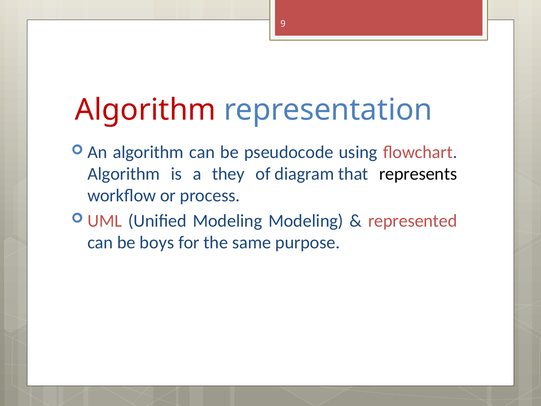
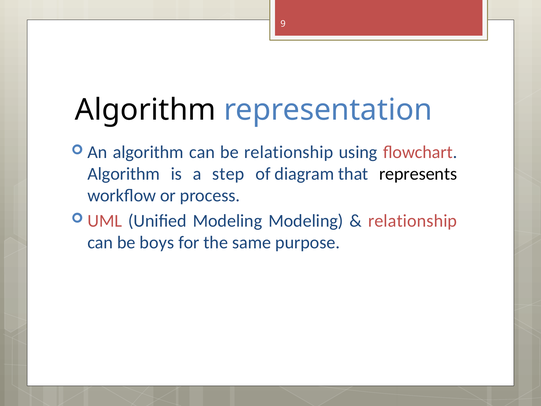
Algorithm colour: red -> black (145, 110)
be pseudocode: pseudocode -> relationship (289, 152)
they: they -> step (228, 174)
represented: represented -> relationship (413, 221)
